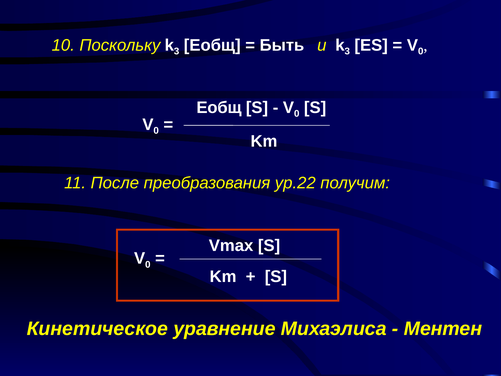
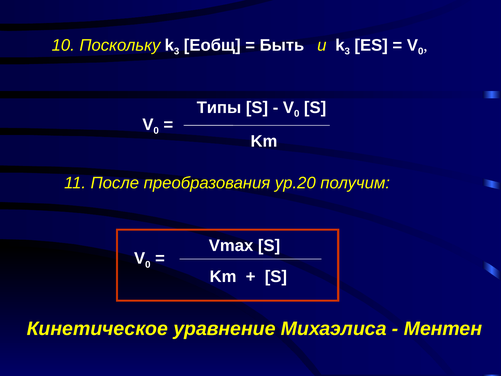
Eобщ: Eобщ -> Типы (219, 108)
ур.22: ур.22 -> ур.20 (295, 183)
